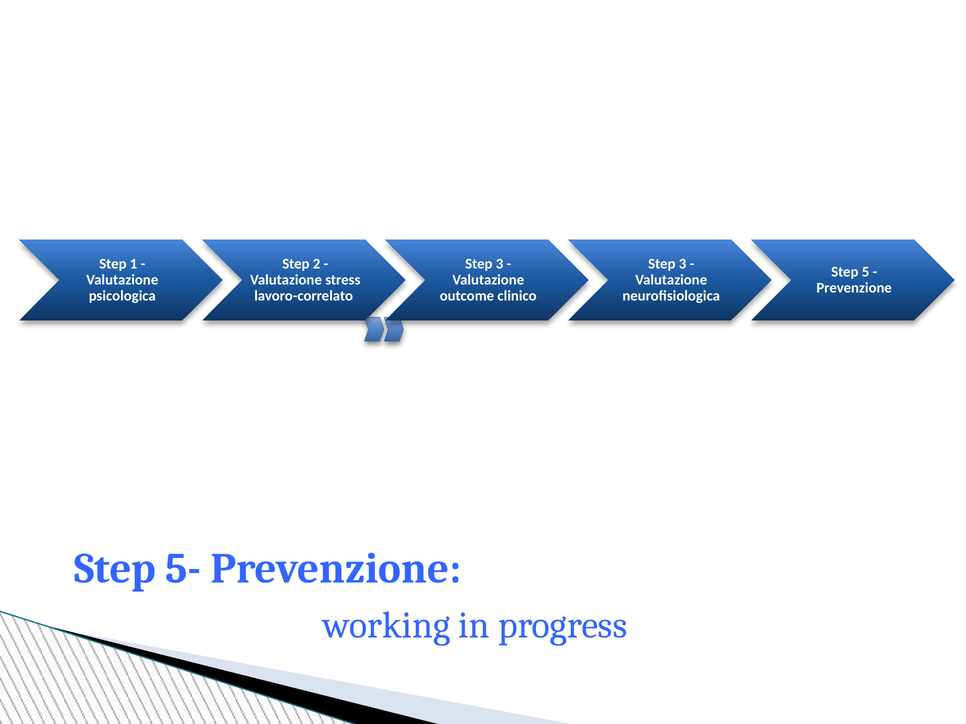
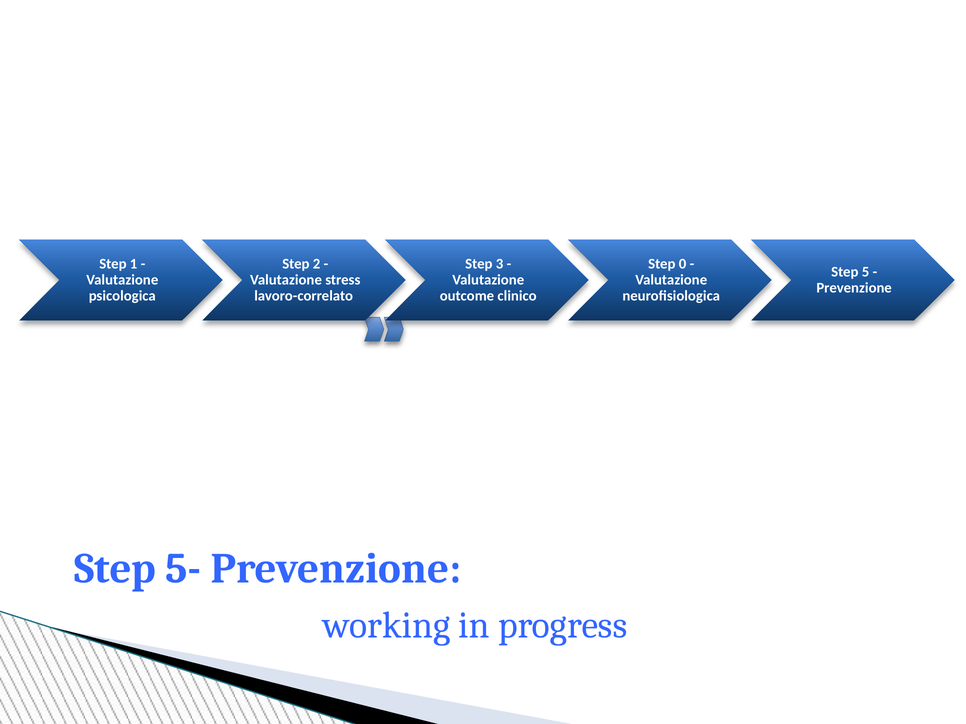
3: 3 -> 0 (683, 264)
